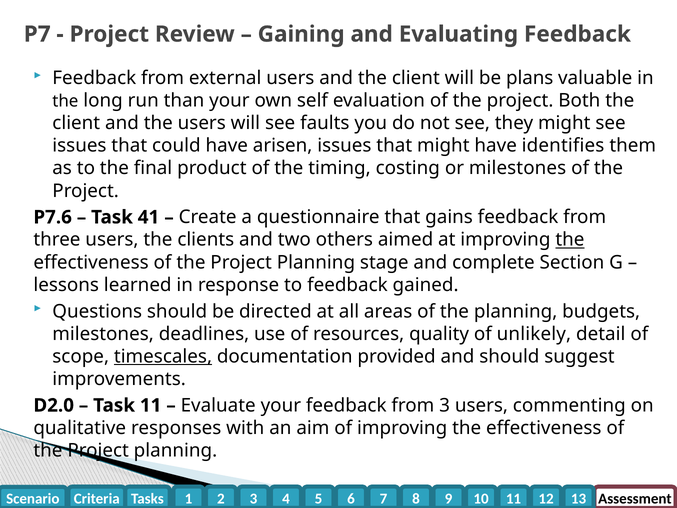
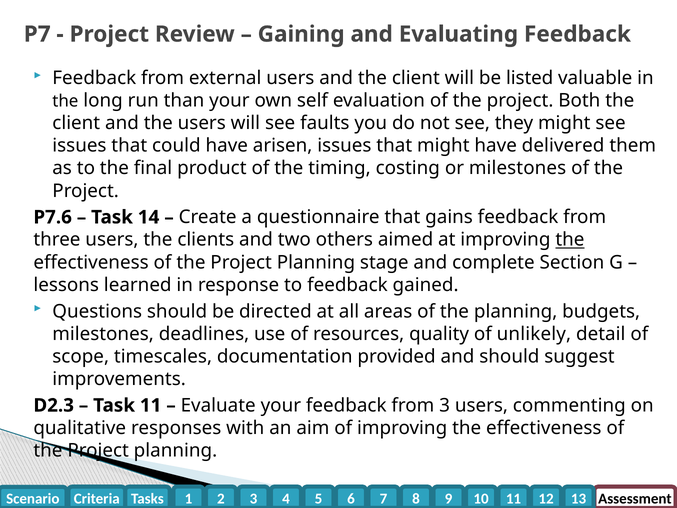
plans: plans -> listed (530, 78)
identifies: identifies -> delivered (563, 146)
41: 41 -> 14 (149, 217)
timescales underline: present -> none (163, 356)
D2.0: D2.0 -> D2.3 (54, 405)
